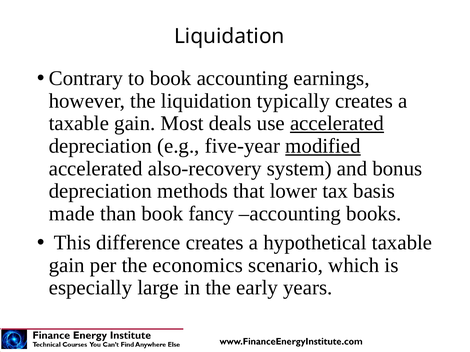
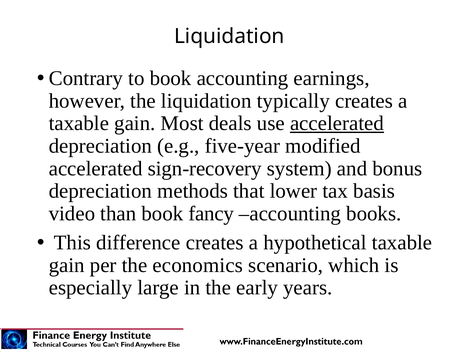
modified underline: present -> none (323, 146)
also-recovery: also-recovery -> sign-recovery (205, 169)
made: made -> video (72, 214)
